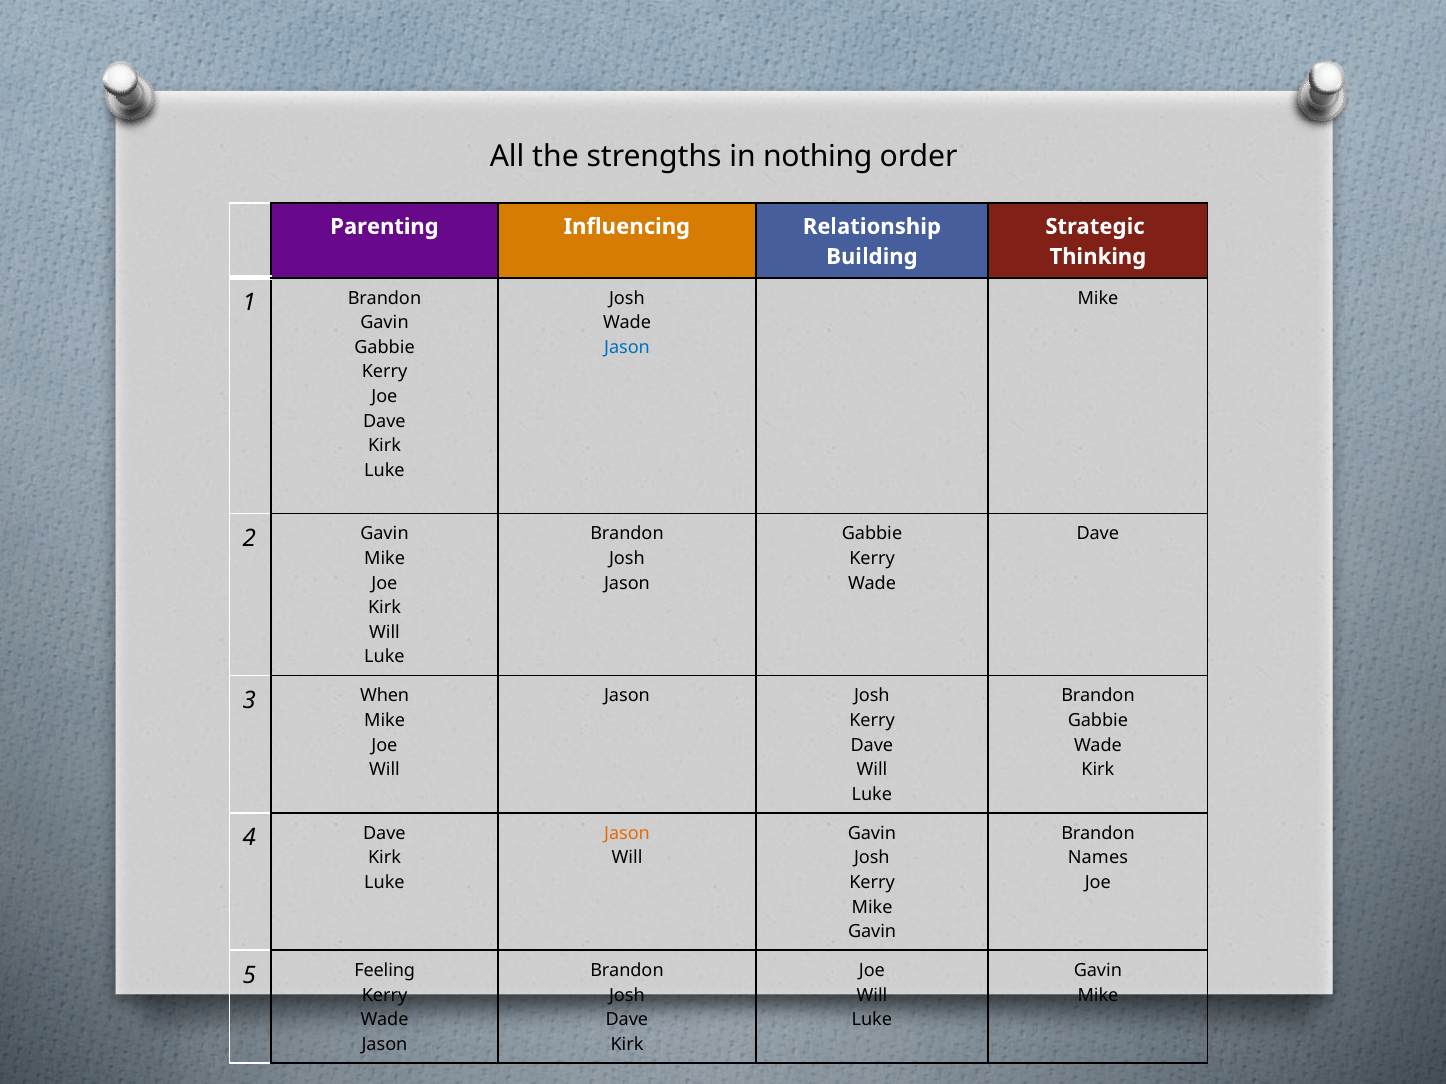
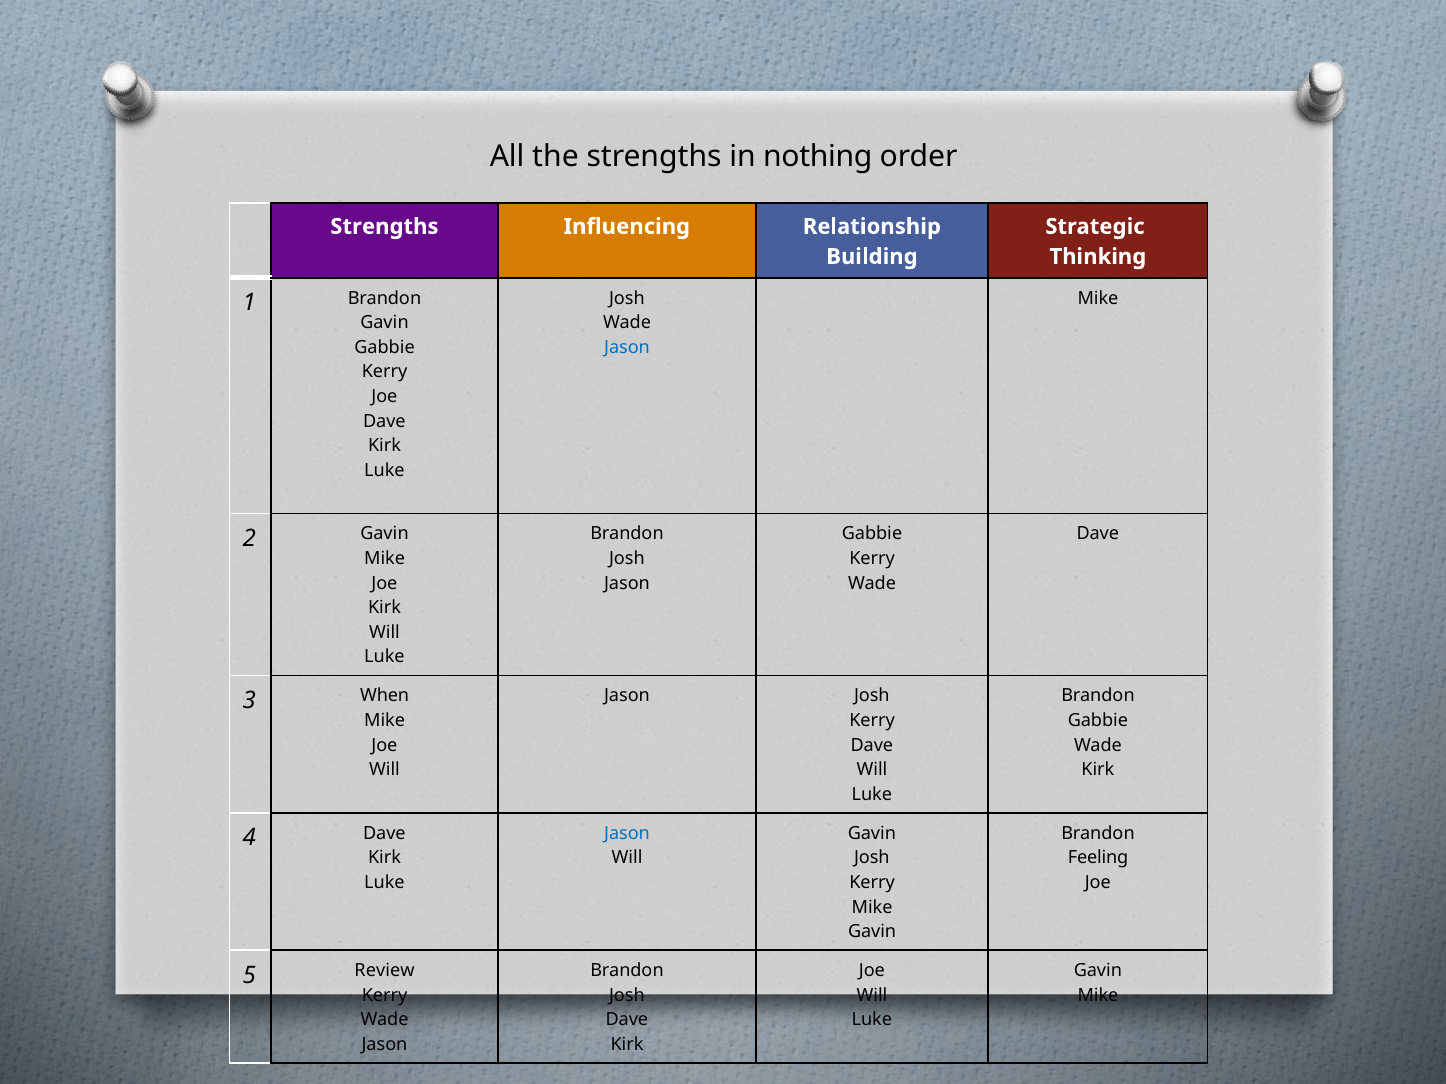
Parenting: Parenting -> Strengths (384, 227)
Jason colour: orange -> blue (627, 834)
Names: Names -> Feeling (1098, 858)
Feeling: Feeling -> Review (385, 971)
